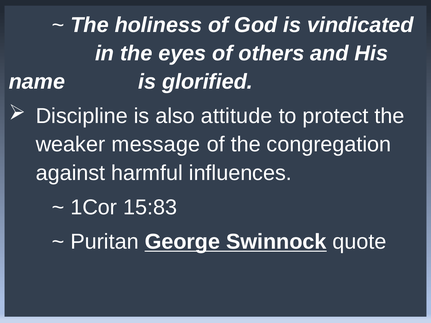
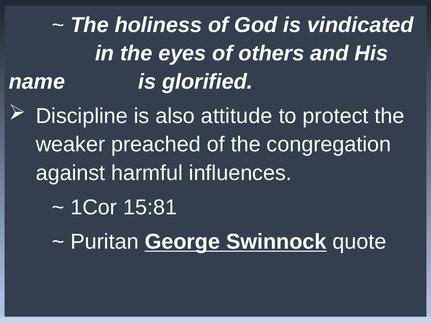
message: message -> preached (156, 145)
15:83: 15:83 -> 15:81 (150, 208)
